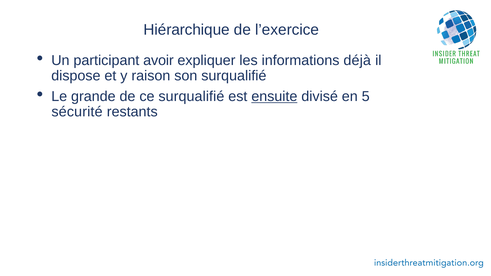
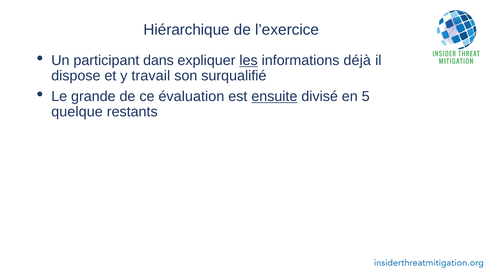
avoir: avoir -> dans (158, 61)
les underline: none -> present (249, 61)
raison: raison -> travail (151, 76)
ce surqualifié: surqualifié -> évaluation (191, 97)
sécurité: sécurité -> quelque (77, 112)
